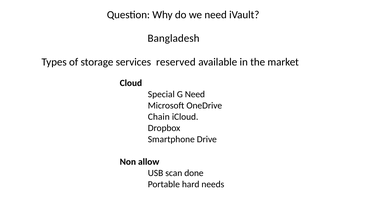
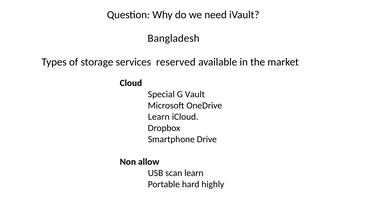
G Need: Need -> Vault (195, 94)
Chain: Chain -> Learn (159, 116)
scan done: done -> learn (194, 173)
needs: needs -> highly (213, 184)
